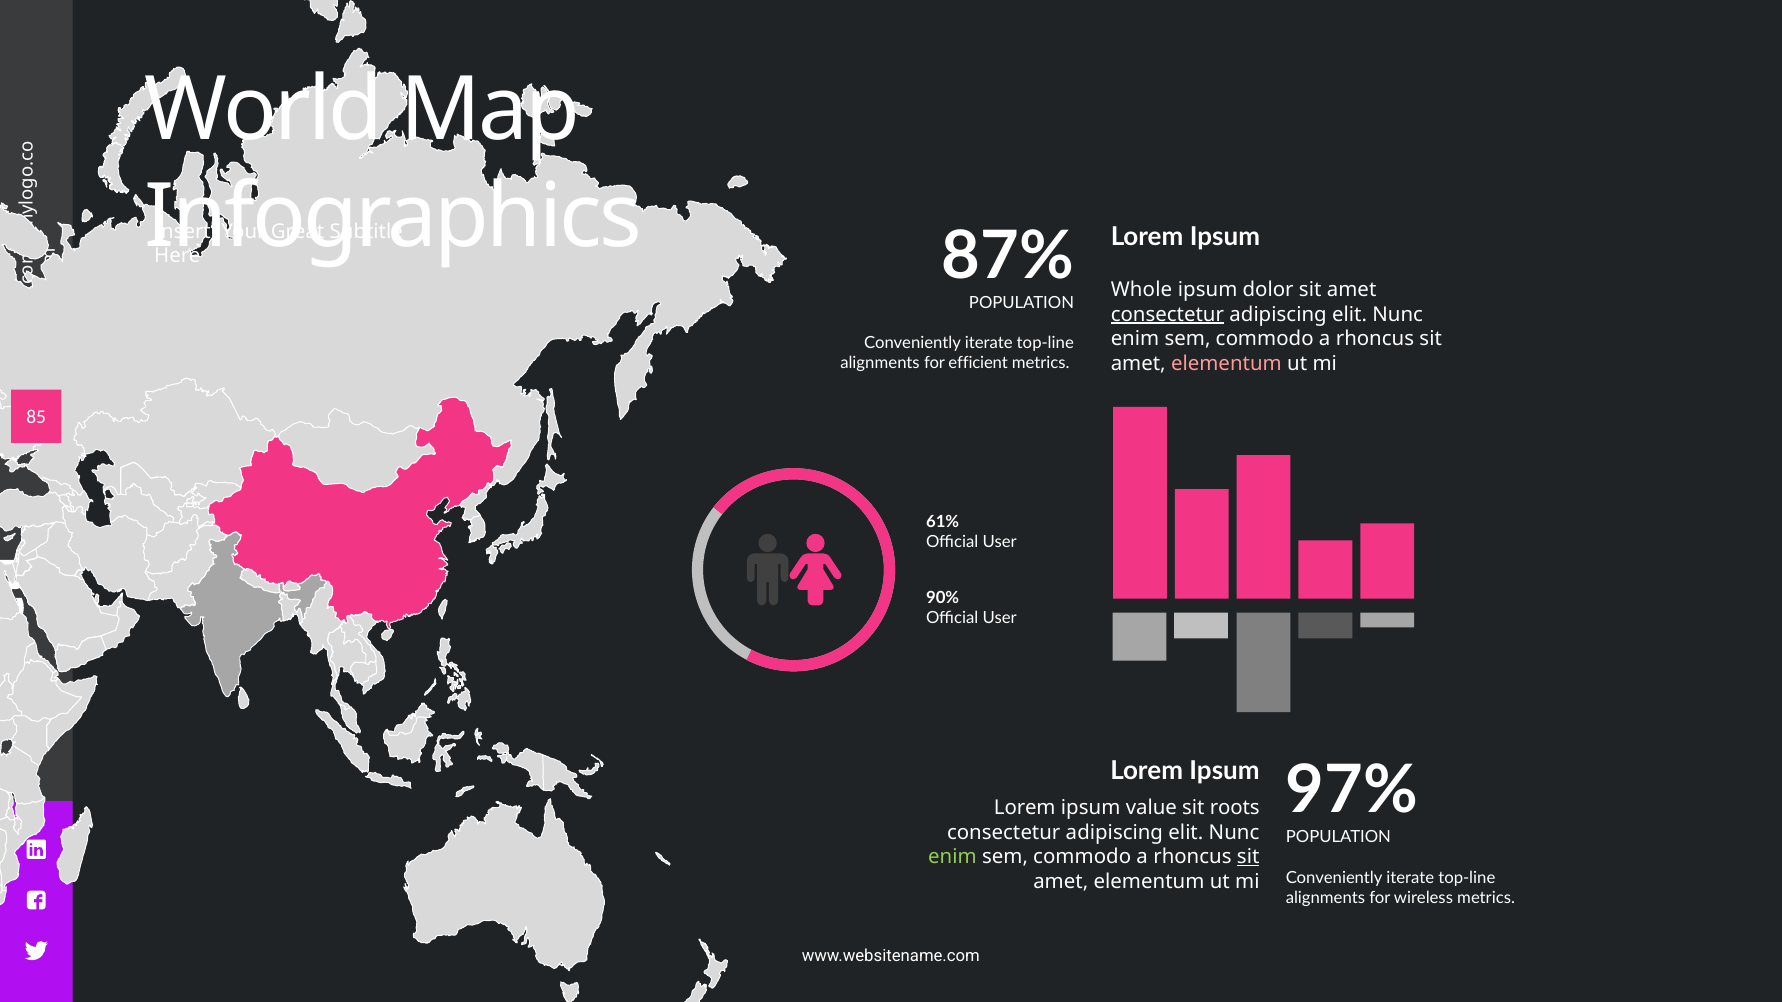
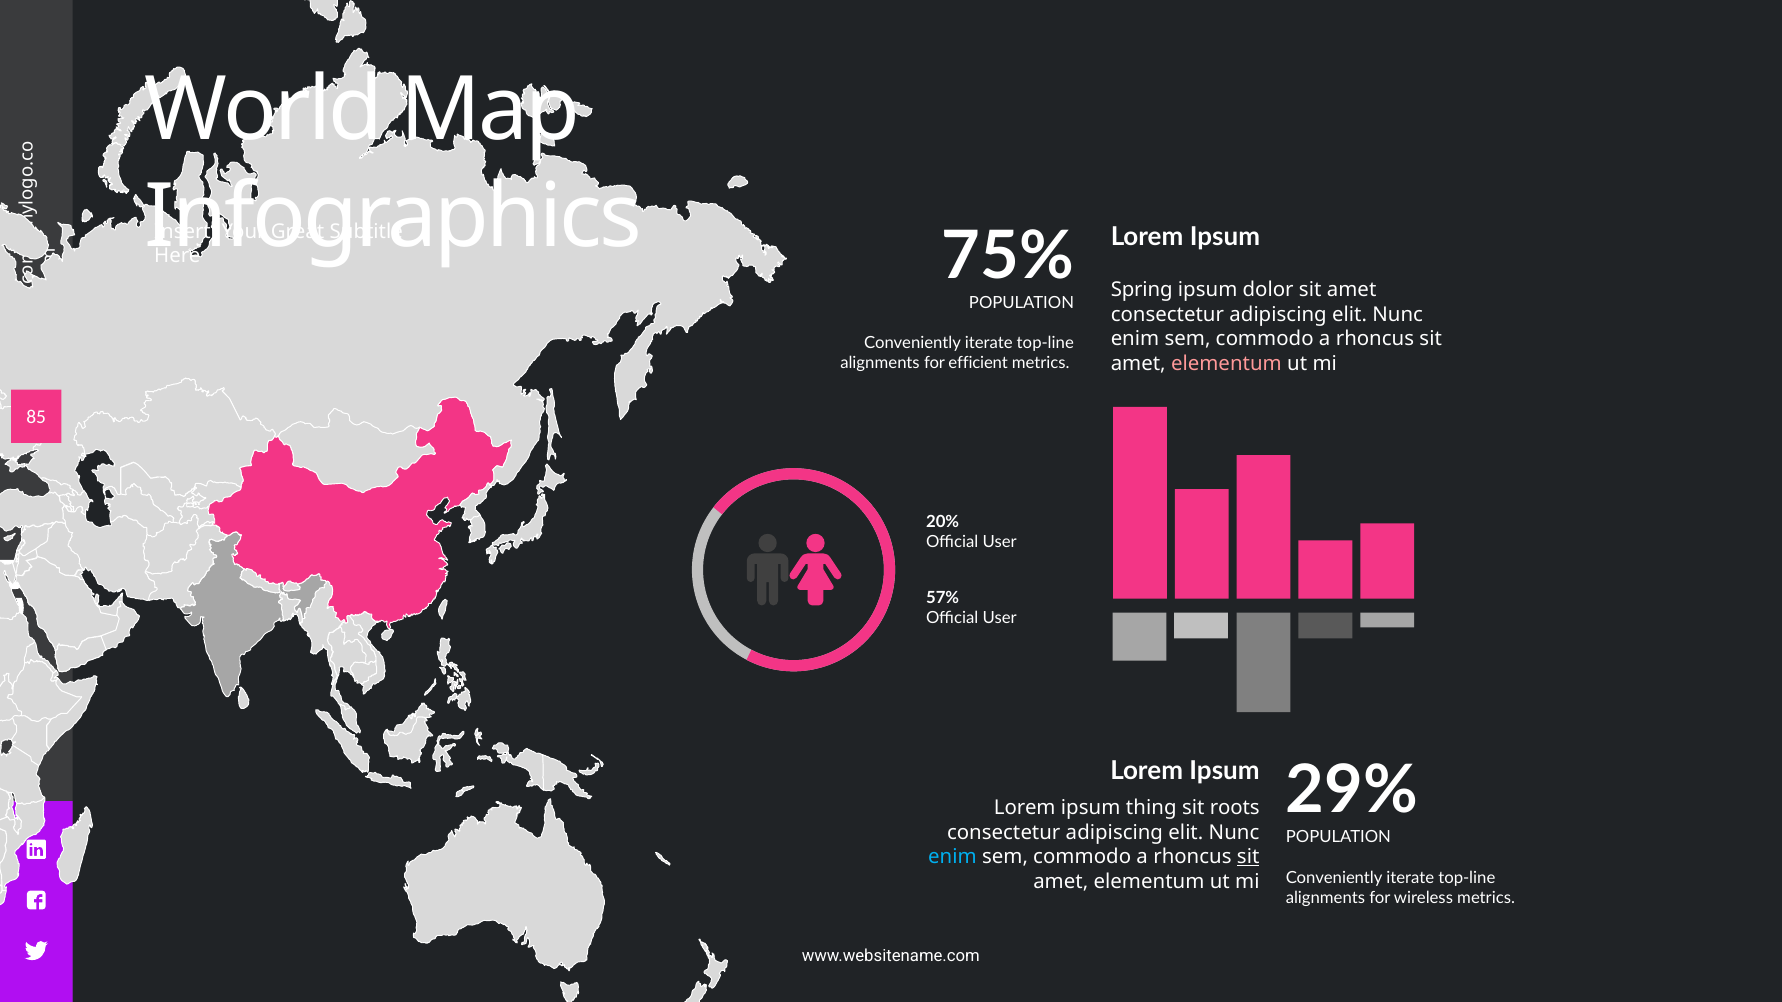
87%: 87% -> 75% (1008, 256)
Whole: Whole -> Spring (1142, 290)
consectetur underline: present -> none (1167, 314)
61%: 61% -> 20% (943, 522)
90%: 90% -> 57% (943, 598)
97%: 97% -> 29% (1352, 791)
value: value -> thing (1151, 808)
enim colour: light green -> light blue (952, 857)
